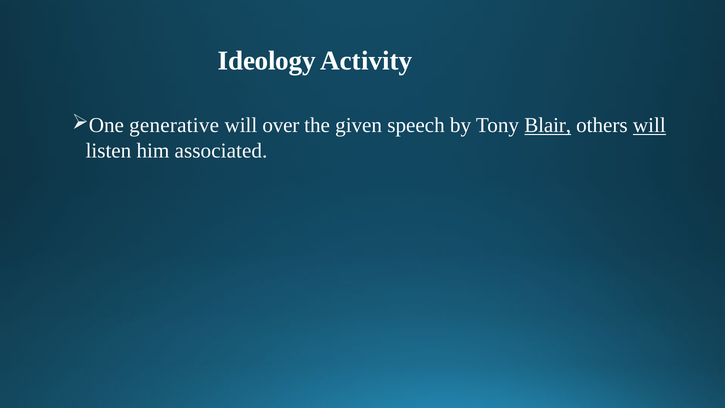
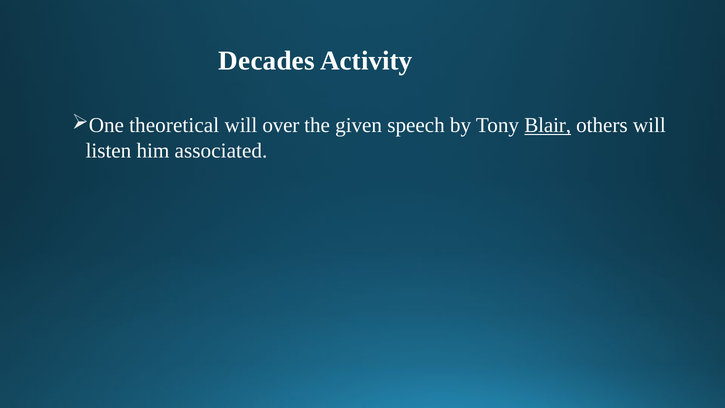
Ideology: Ideology -> Decades (267, 61)
generative: generative -> theoretical (174, 125)
will underline: present -> none (649, 125)
